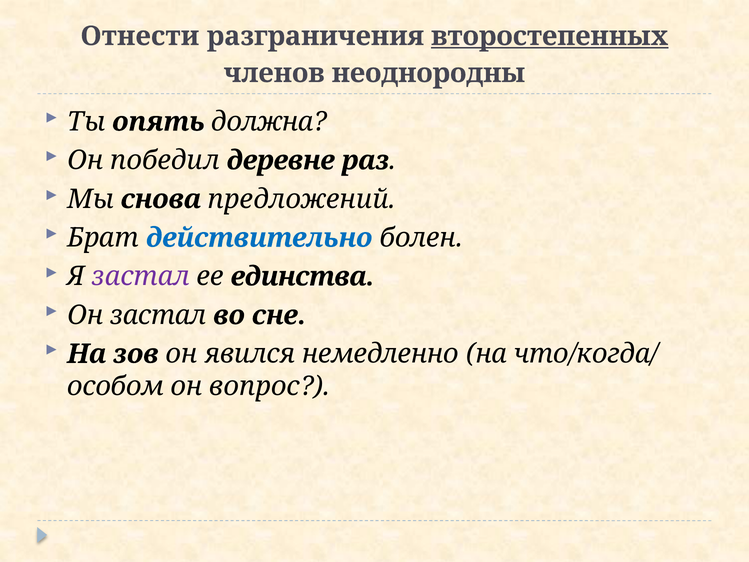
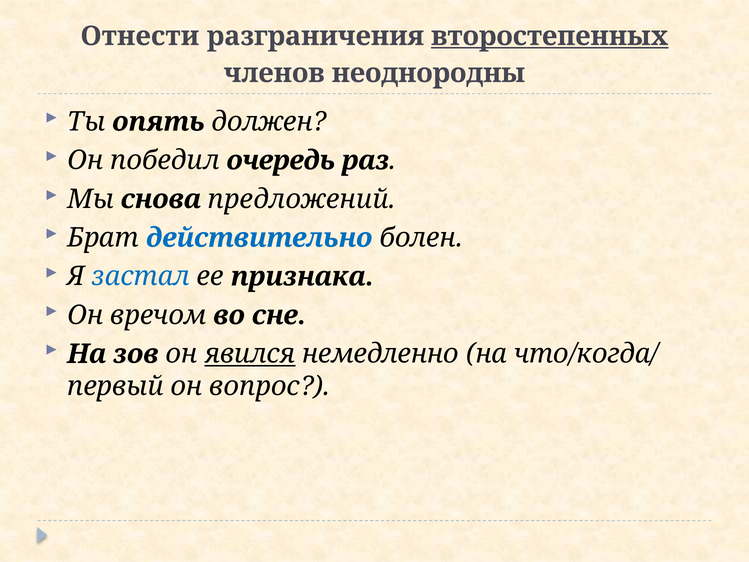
должна: должна -> должен (269, 122)
деревне: деревне -> очередь (281, 160)
застал colour: purple -> blue (141, 276)
единства: единства -> признака (302, 276)
Он застал: застал -> вречом (158, 315)
явился underline: none -> present (250, 354)
особом: особом -> первый (115, 386)
